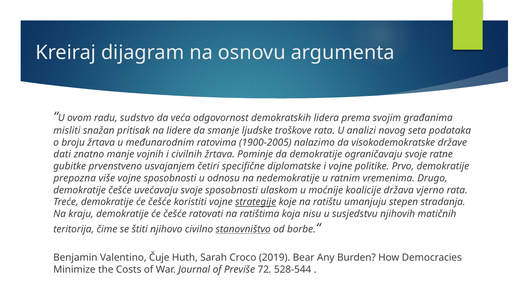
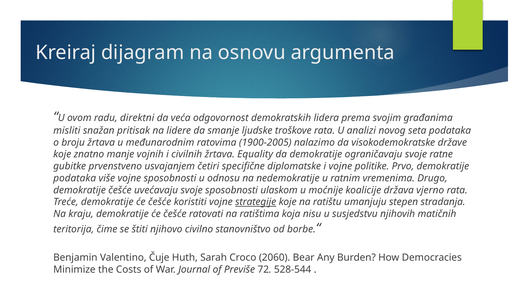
sudstvo: sudstvo -> direktni (137, 118)
dati: dati -> koje (62, 154)
Pominje: Pominje -> Equality (255, 154)
prepozna: prepozna -> podataka (75, 178)
stanovništvo underline: present -> none (243, 229)
2019: 2019 -> 2060 (275, 257)
